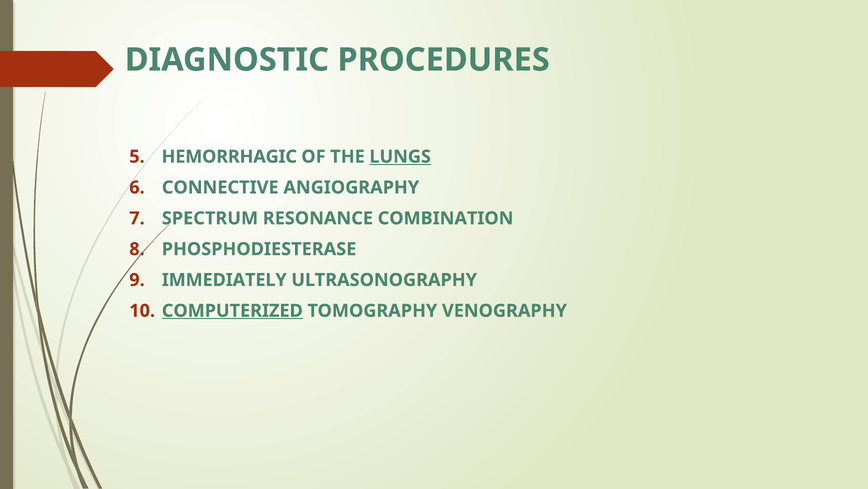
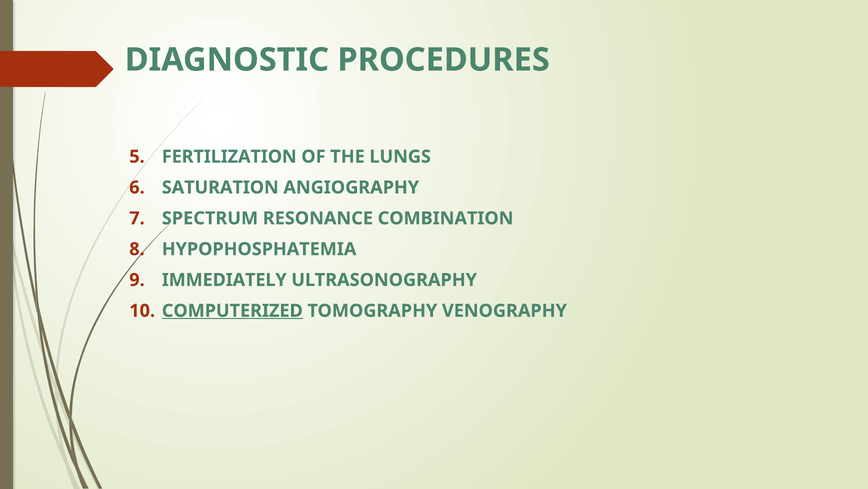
HEMORRHAGIC: HEMORRHAGIC -> FERTILIZATION (229, 156)
LUNGS underline: present -> none (400, 156)
CONNECTIVE: CONNECTIVE -> SATURATION (220, 187)
PHOSPHODIESTERASE: PHOSPHODIESTERASE -> HYPOPHOSPHATEMIA (259, 249)
